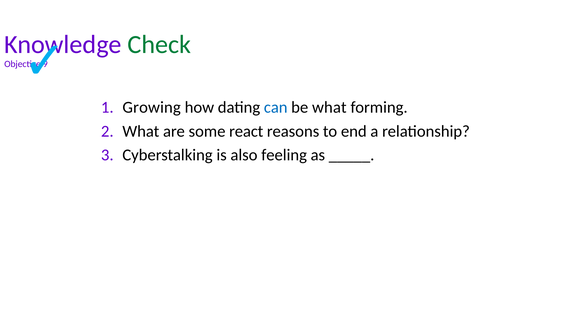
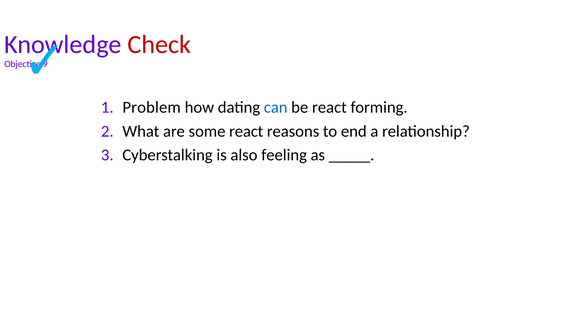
Check colour: green -> red (159, 45)
Growing: Growing -> Problem (152, 107)
be what: what -> react (329, 107)
